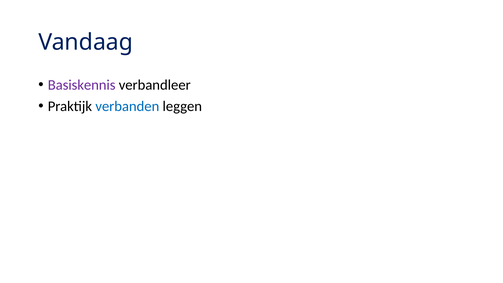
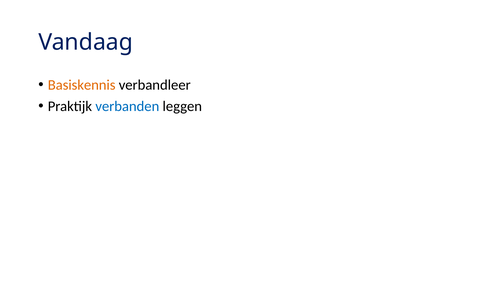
Basiskennis colour: purple -> orange (82, 85)
